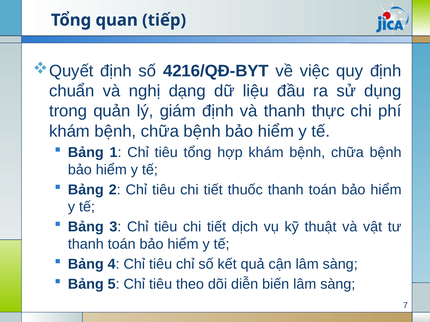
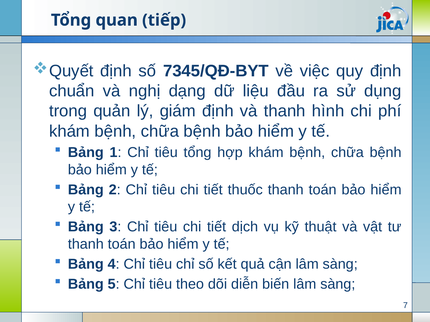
4216/QĐ-BYT: 4216/QĐ-BYT -> 7345/QĐ-BYT (216, 71)
thực: thực -> hình (328, 111)
